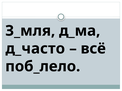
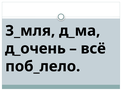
д_часто: д_часто -> д_очень (35, 49)
